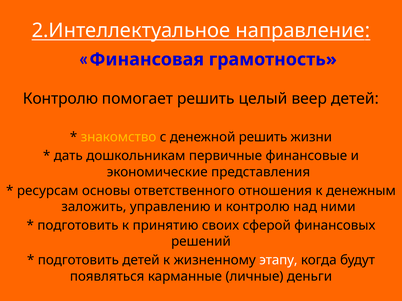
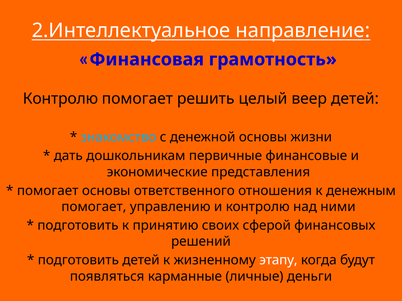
знакомство colour: yellow -> light blue (119, 137)
денежной решить: решить -> основы (263, 137)
ресурсам: ресурсам -> помогает (48, 191)
заложить: заложить -> помогает (94, 207)
